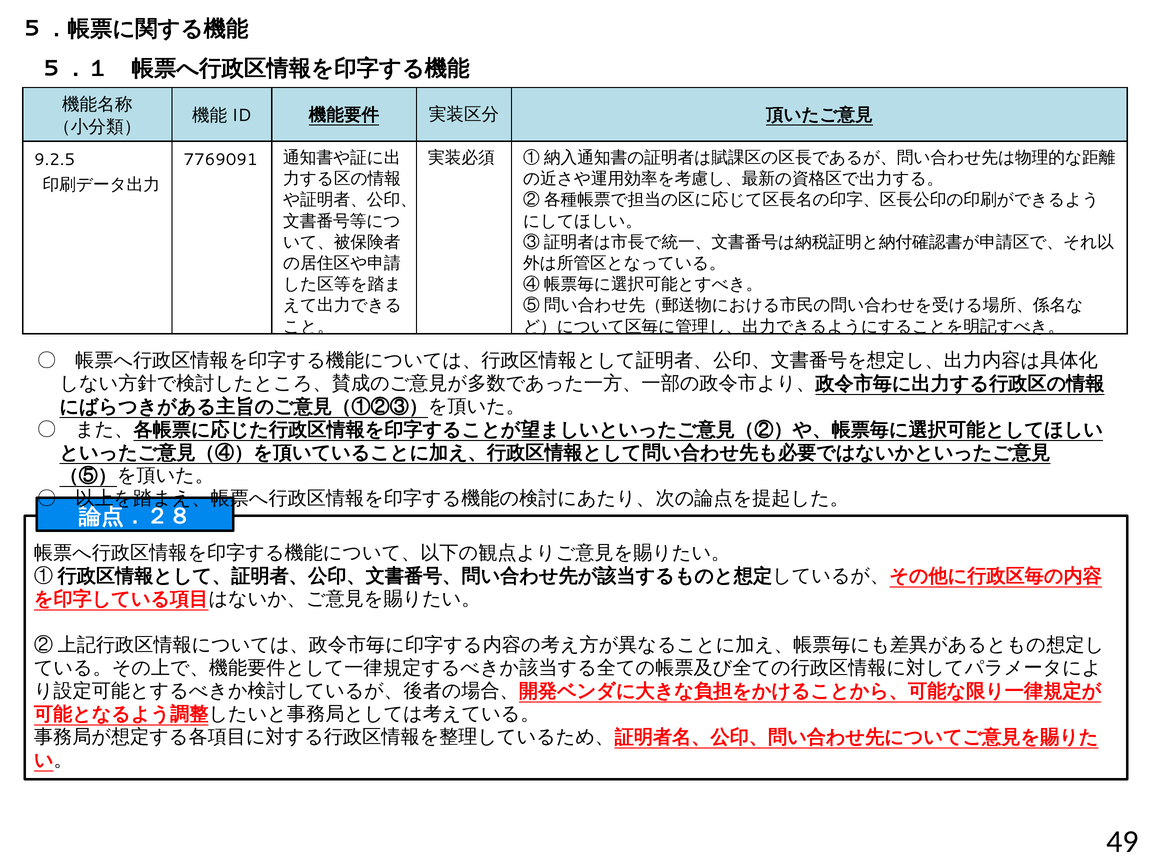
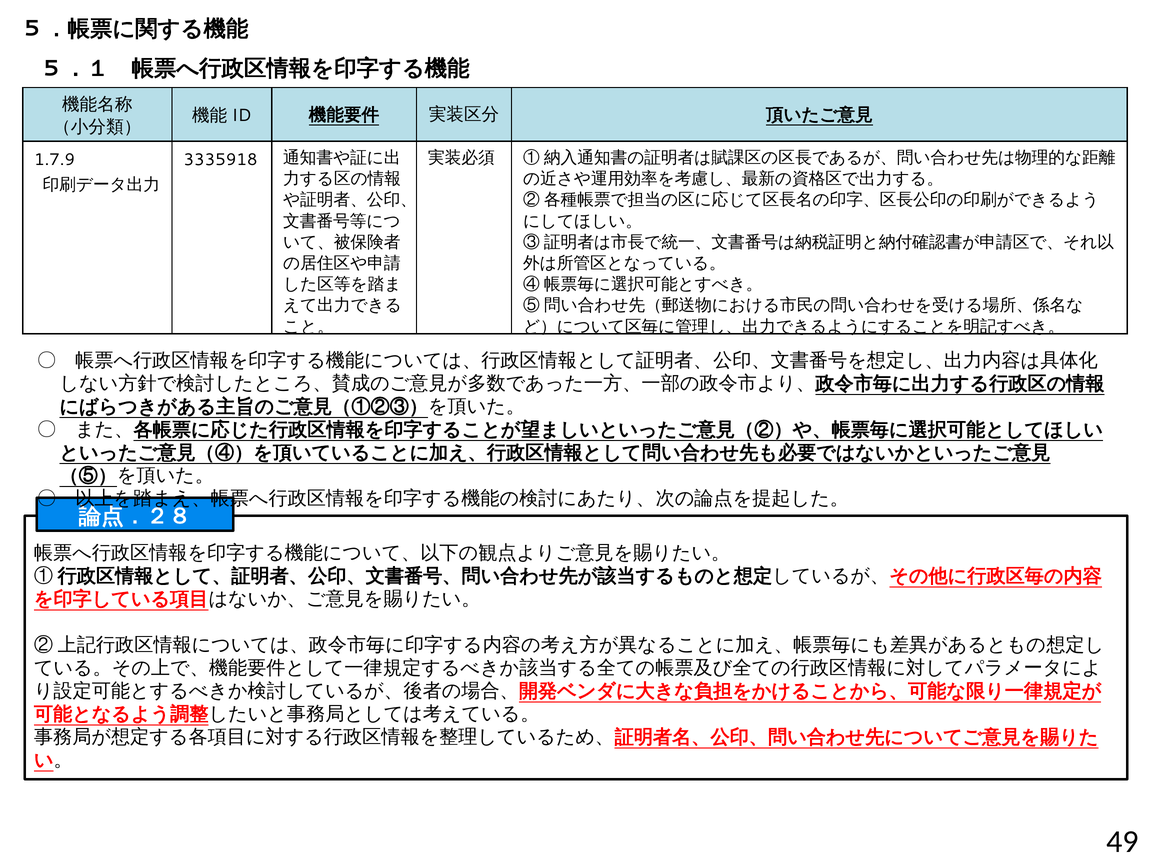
9.2.5: 9.2.5 -> 1.7.9 (55, 160)
7769091: 7769091 -> 3335918 (221, 160)
